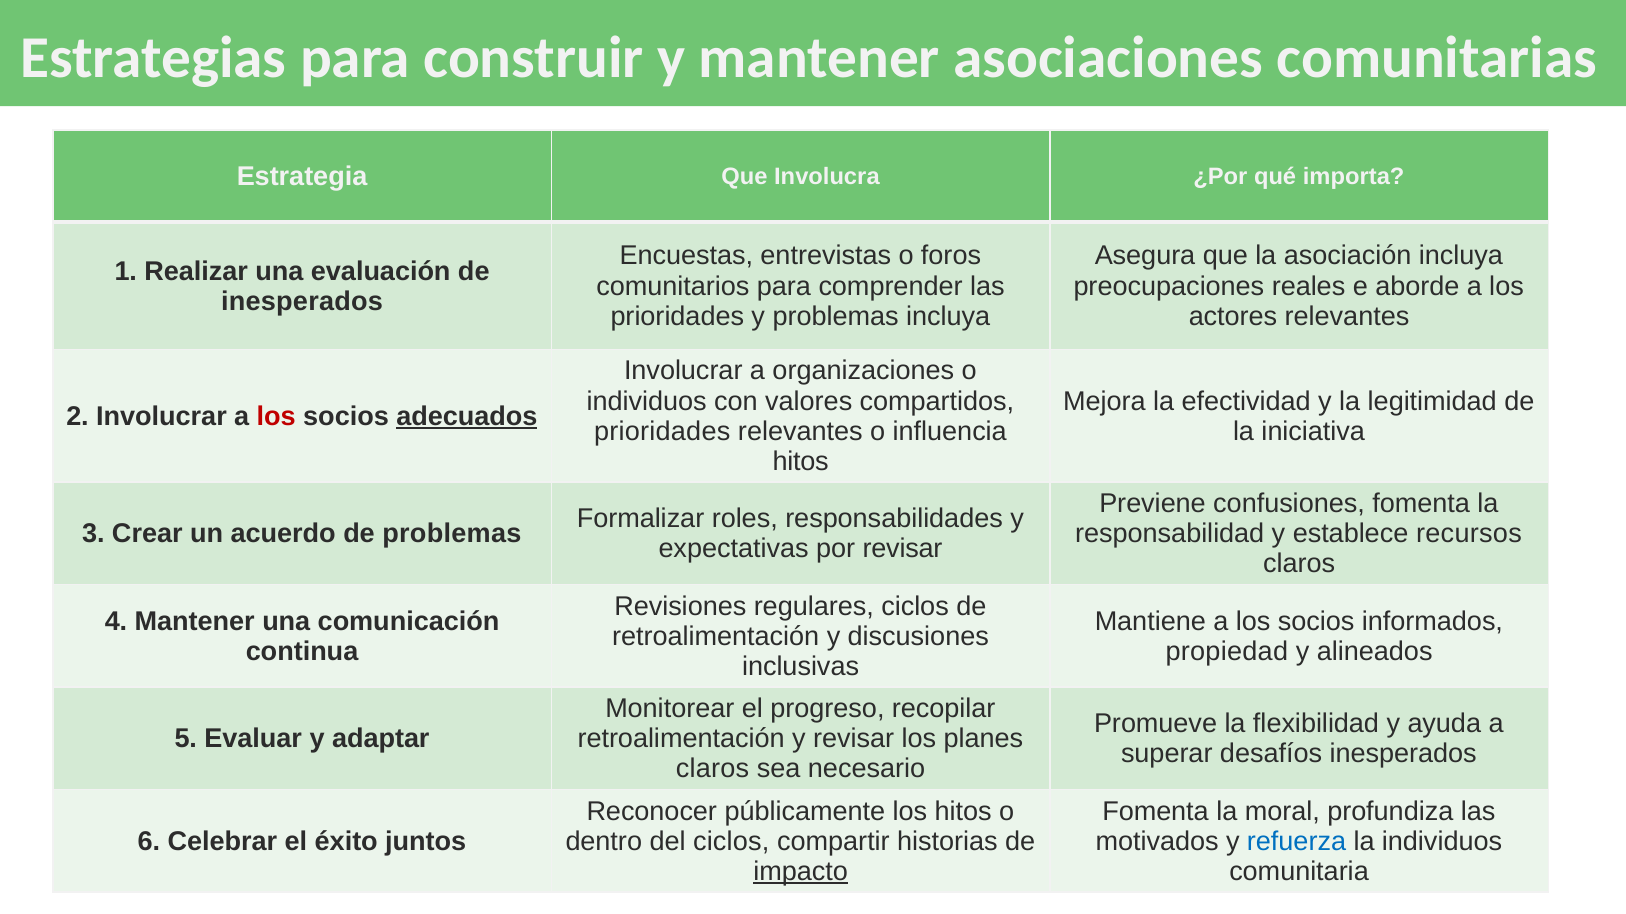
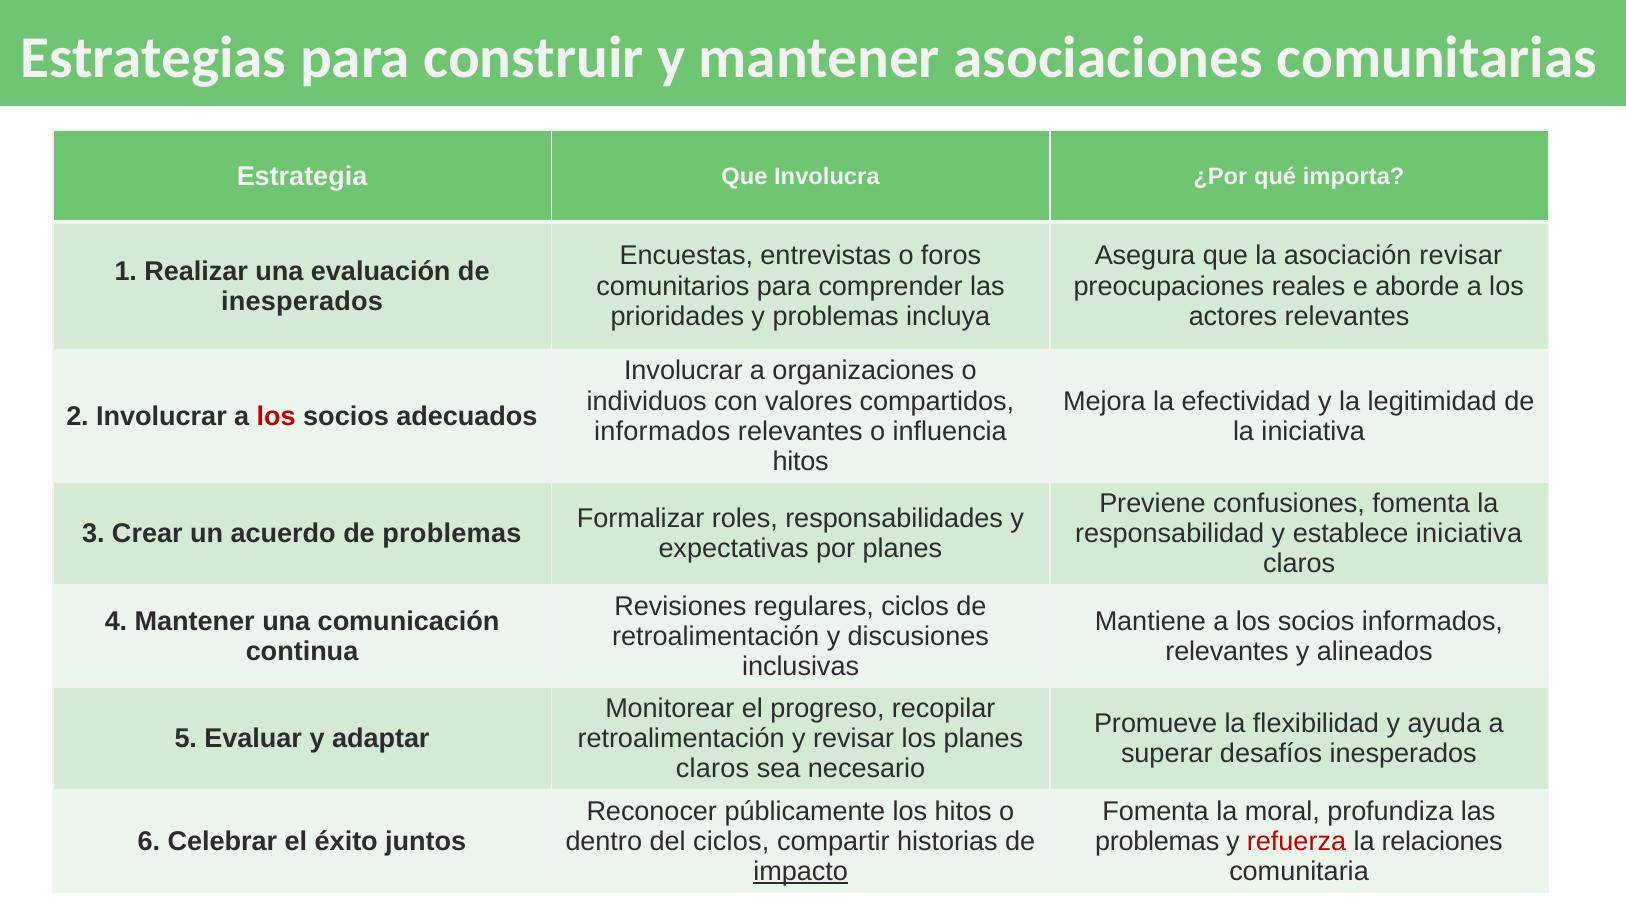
asociación incluya: incluya -> revisar (1461, 256)
adecuados underline: present -> none (467, 416)
prioridades: prioridades -> informados (662, 432)
establece recursos: recursos -> iniciativa (1469, 534)
por revisar: revisar -> planes (902, 549)
propiedad: propiedad -> relevantes (1227, 652)
motivados: motivados -> problemas (1157, 842)
refuerza colour: blue -> red (1297, 842)
la individuos: individuos -> relaciones (1442, 842)
